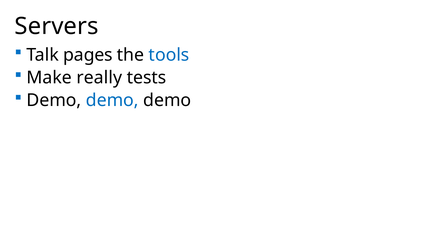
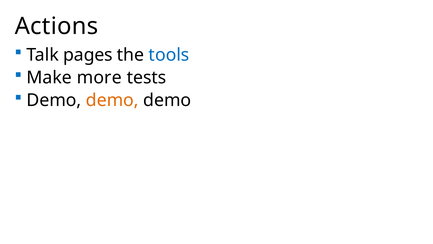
Servers: Servers -> Actions (56, 26)
really: really -> more (99, 77)
demo colour: blue -> orange (112, 100)
